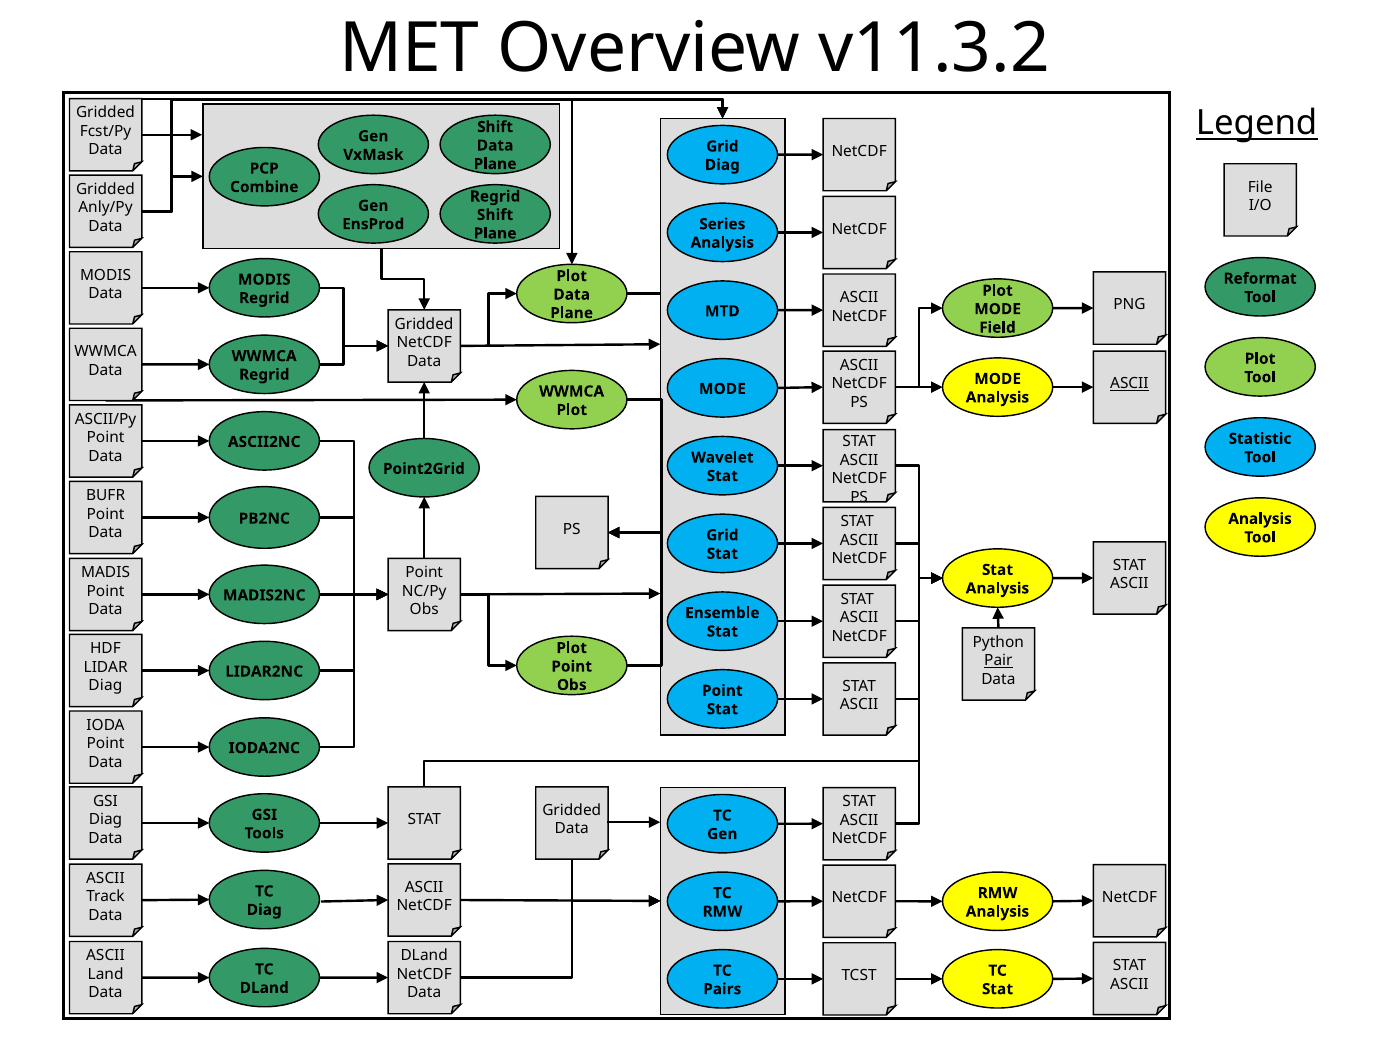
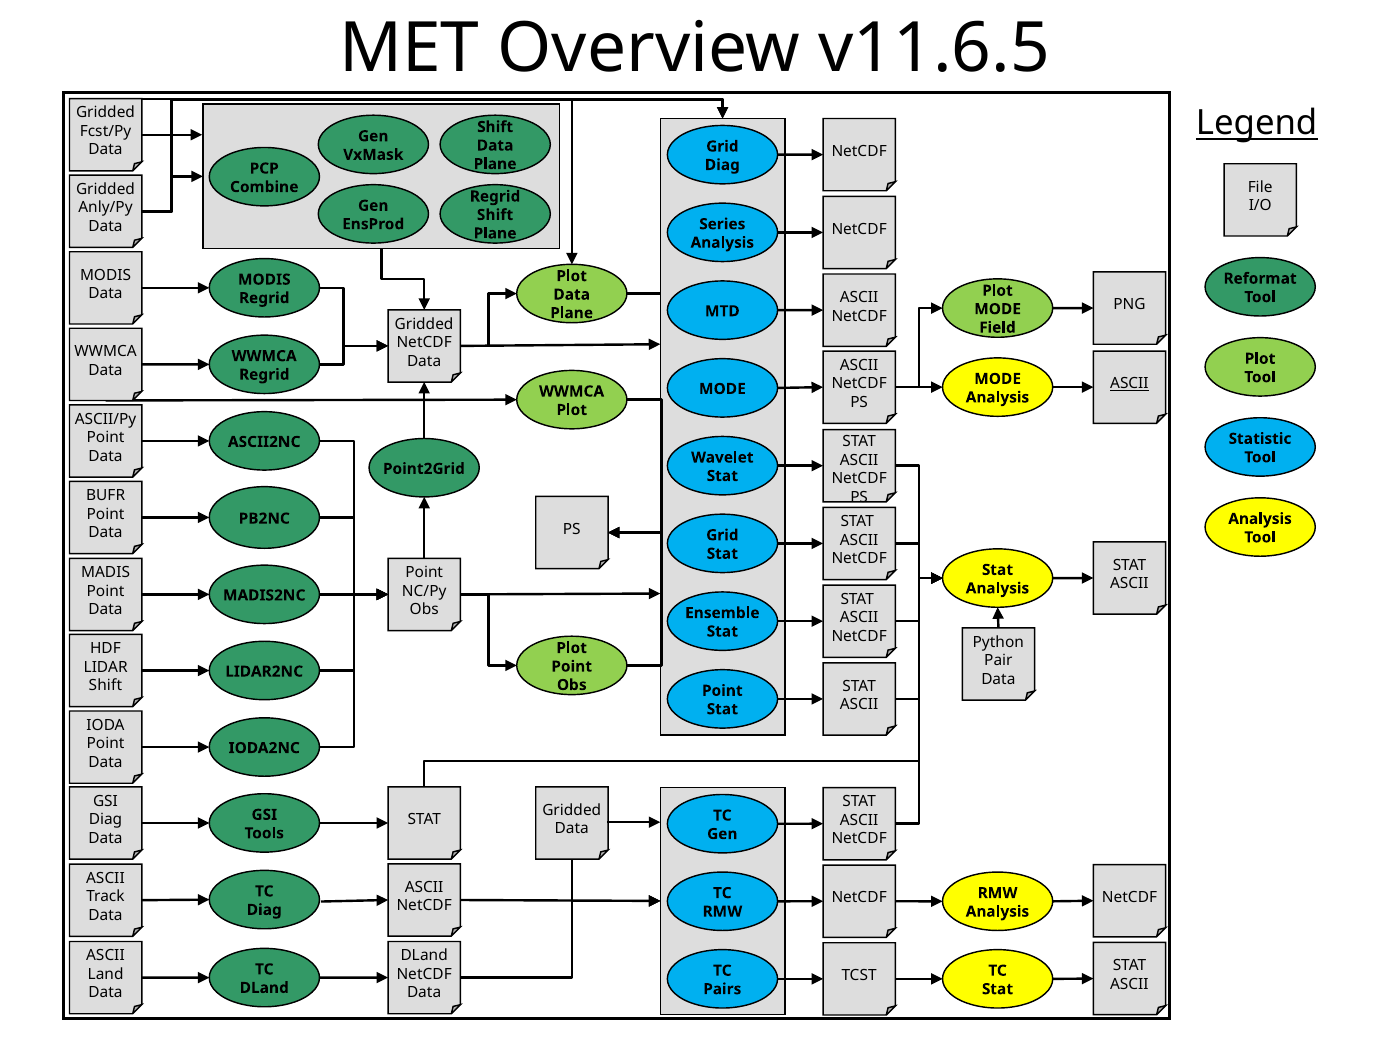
v11.3.2: v11.3.2 -> v11.6.5 (934, 49)
Pair underline: present -> none (998, 661)
Diag: Diag -> Shift (105, 686)
